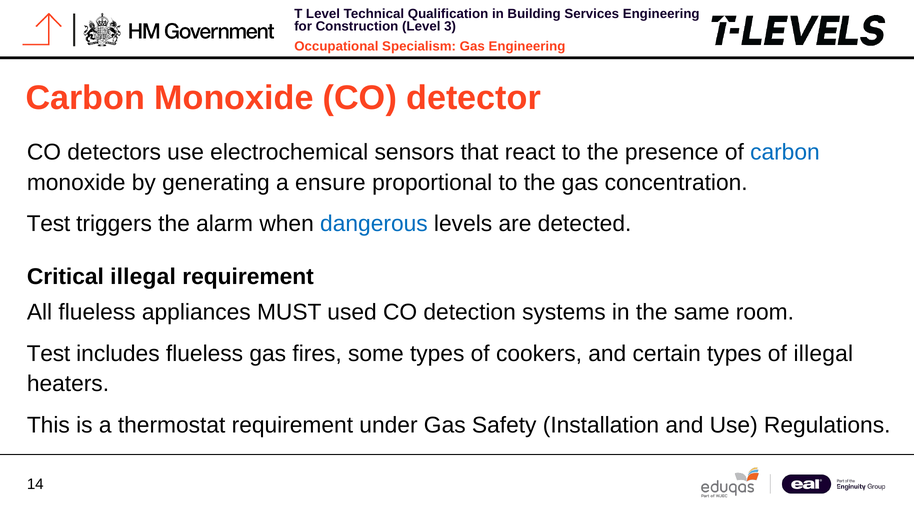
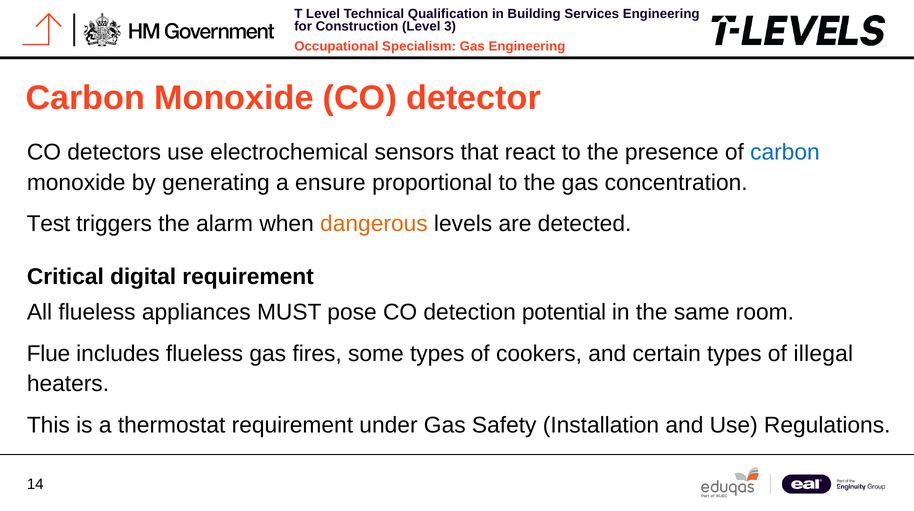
dangerous colour: blue -> orange (374, 224)
Critical illegal: illegal -> digital (143, 277)
used: used -> pose (352, 312)
systems: systems -> potential (564, 312)
Test: Test -> Flue (48, 354)
